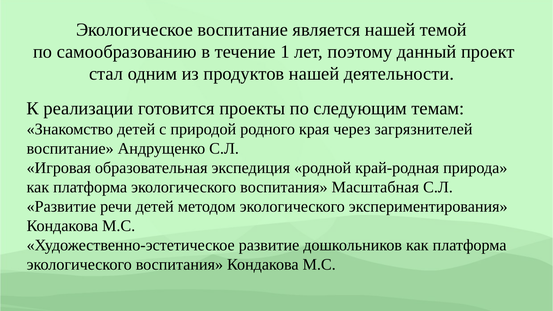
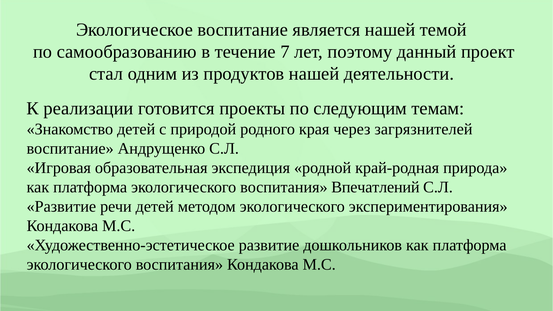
1: 1 -> 7 (285, 52)
Масштабная: Масштабная -> Впечатлений (375, 187)
